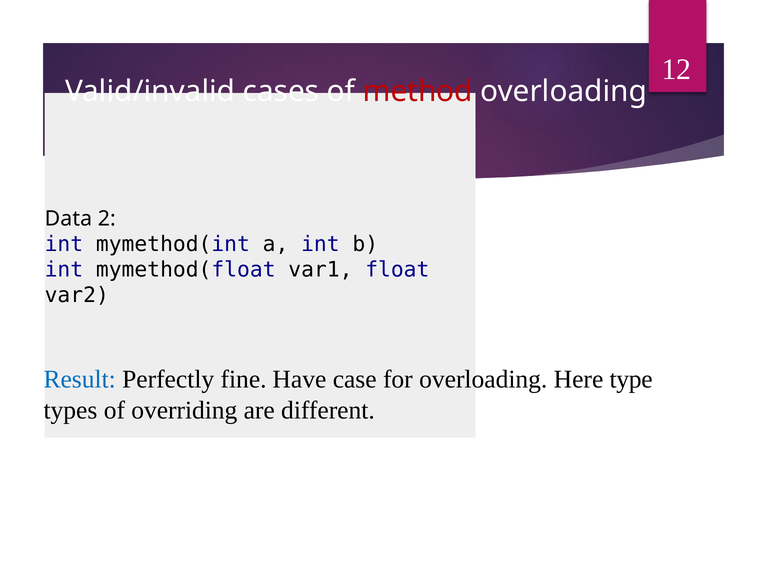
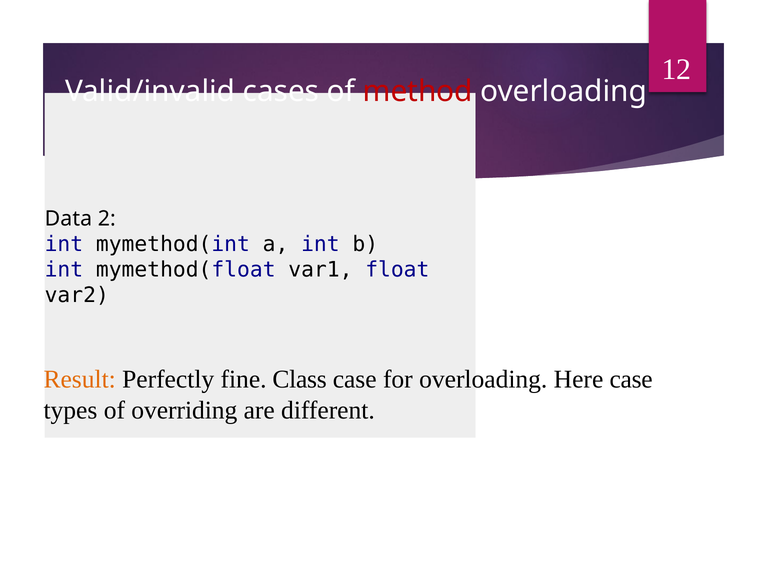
Result colour: blue -> orange (80, 380)
Have: Have -> Class (300, 380)
Here type: type -> case (631, 380)
